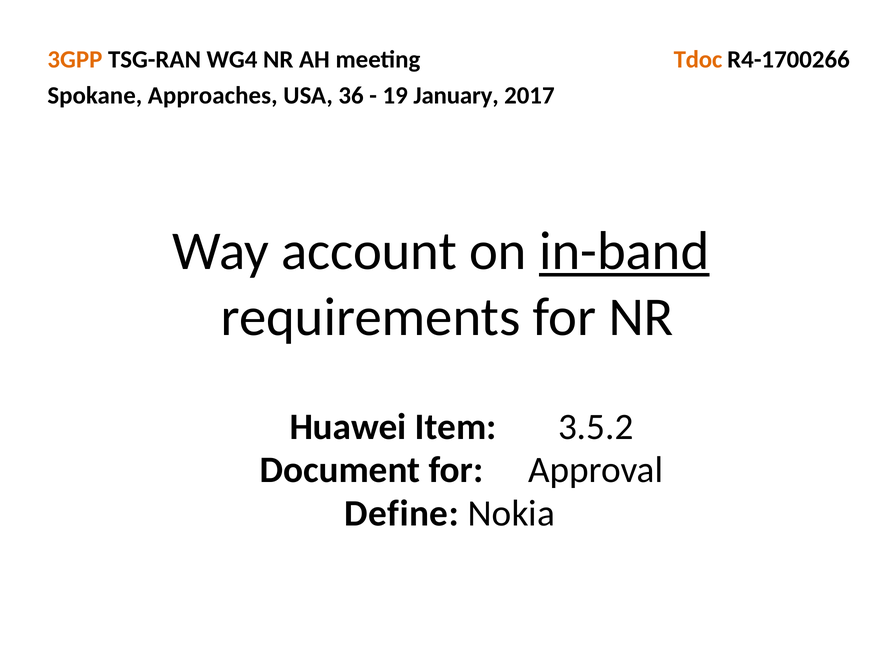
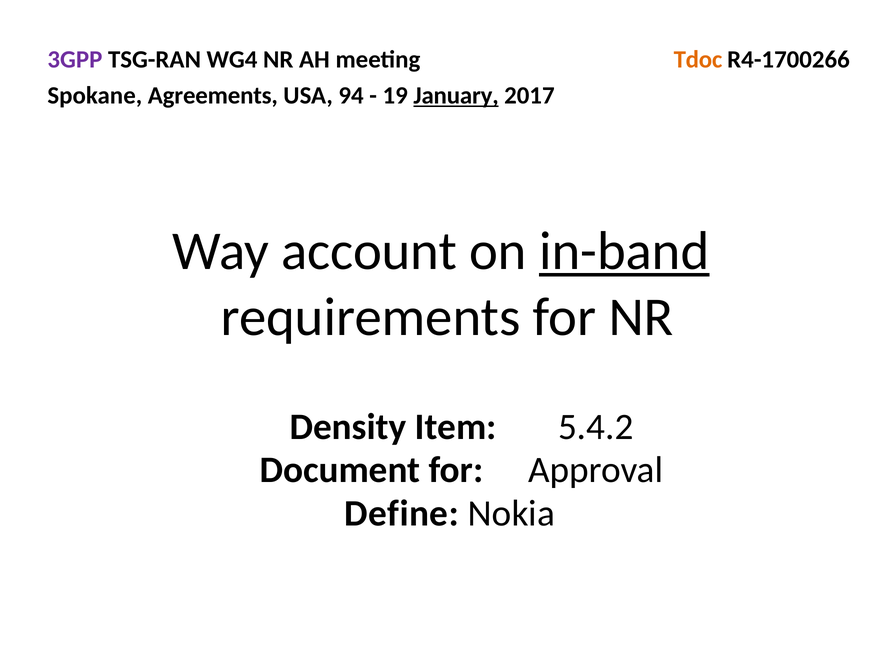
3GPP colour: orange -> purple (75, 60)
Approaches: Approaches -> Agreements (213, 95)
36: 36 -> 94 (351, 95)
January underline: none -> present (456, 95)
Huawei: Huawei -> Density (348, 427)
3.5.2: 3.5.2 -> 5.4.2 (596, 427)
